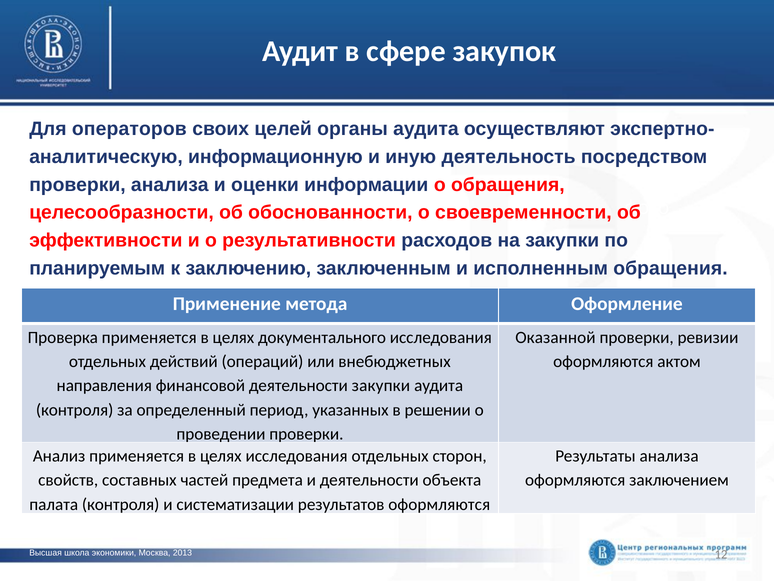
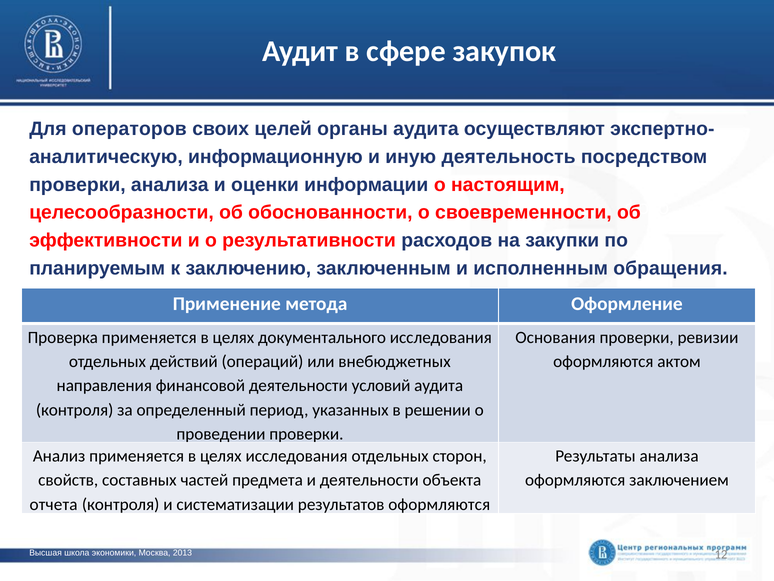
о обращения: обращения -> настоящим (508, 184)
Оказанной: Оказанной -> Основания (555, 337)
деятельности закупки: закупки -> условий (381, 385)
палата: палата -> отчета (54, 504)
